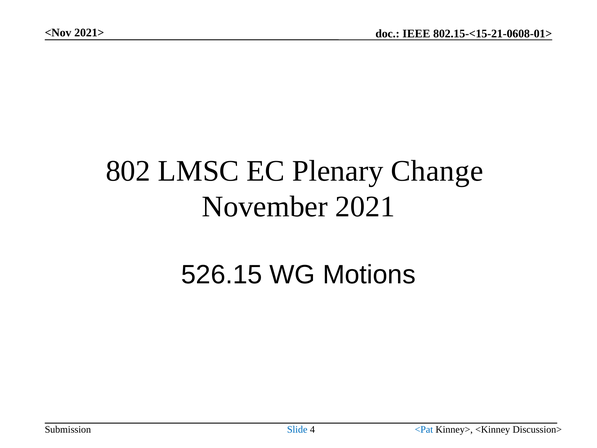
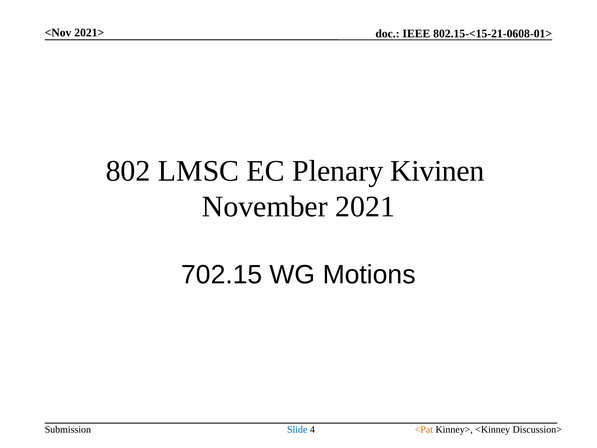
Change: Change -> Kivinen (437, 171)
526.15: 526.15 -> 702.15 (222, 275)
<Pat colour: blue -> orange (424, 429)
